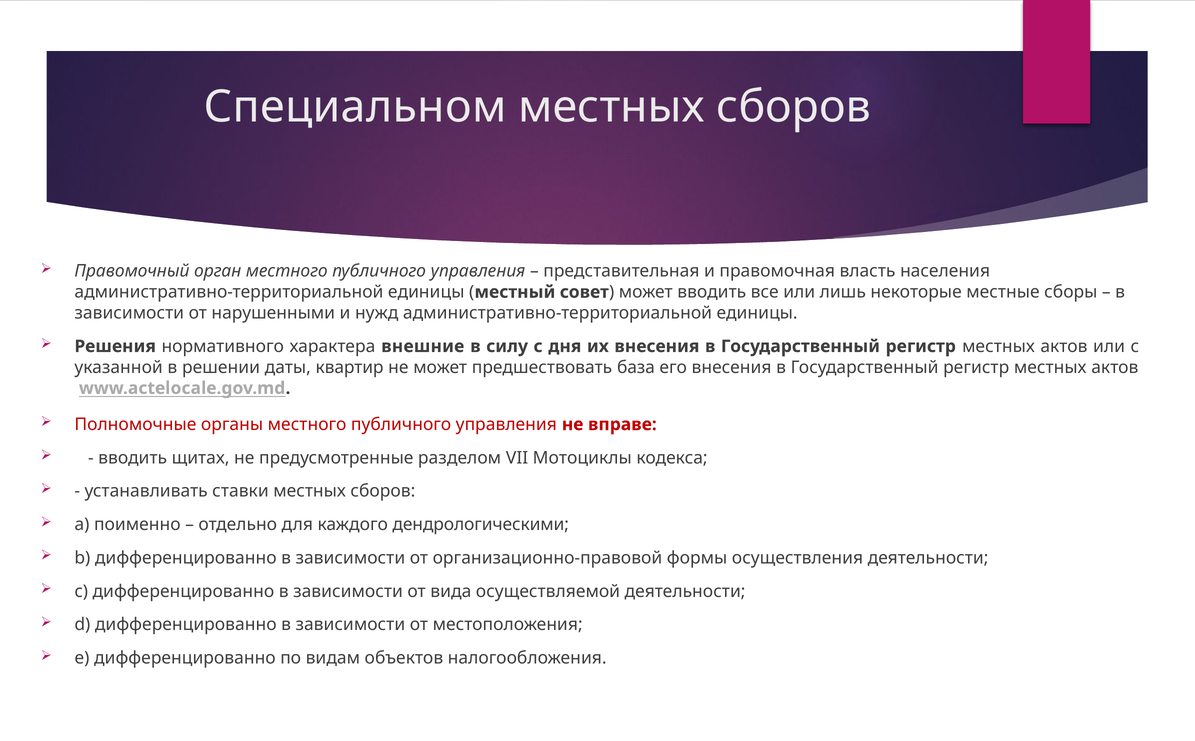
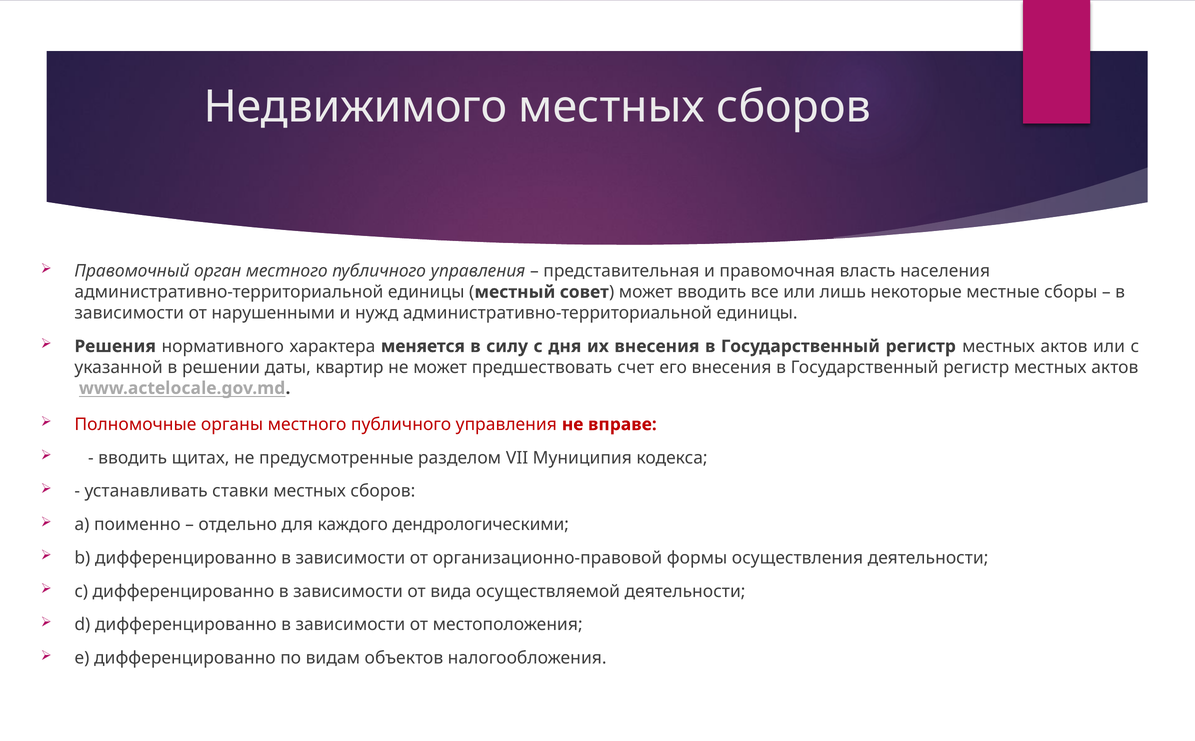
Специальном: Специальном -> Недвижимого (355, 107)
внешние: внешние -> меняется (423, 346)
база: база -> счет (636, 367)
Мотоциклы: Мотоциклы -> Муниципия (582, 458)
